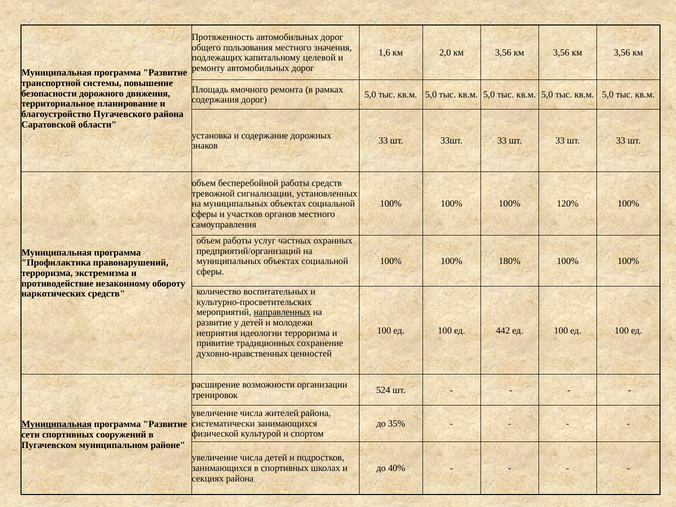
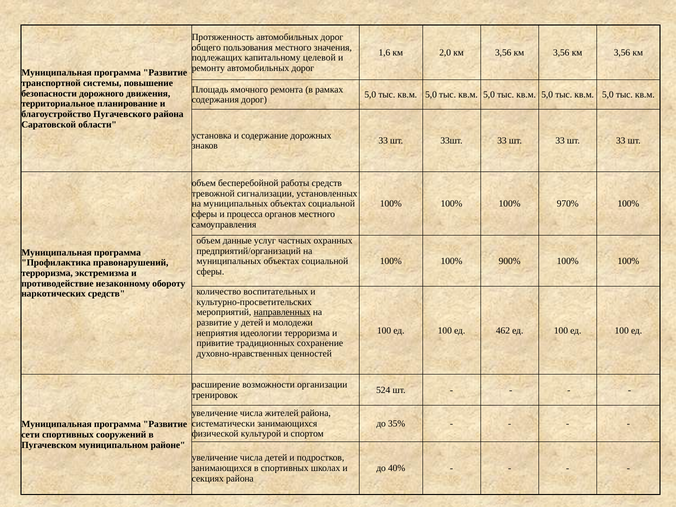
120%: 120% -> 970% (568, 204)
участков: участков -> процесса (245, 214)
объем работы: работы -> данные (237, 241)
180%: 180% -> 900% (510, 261)
442: 442 -> 462 (503, 331)
Муниципальная underline: present -> none (57, 424)
